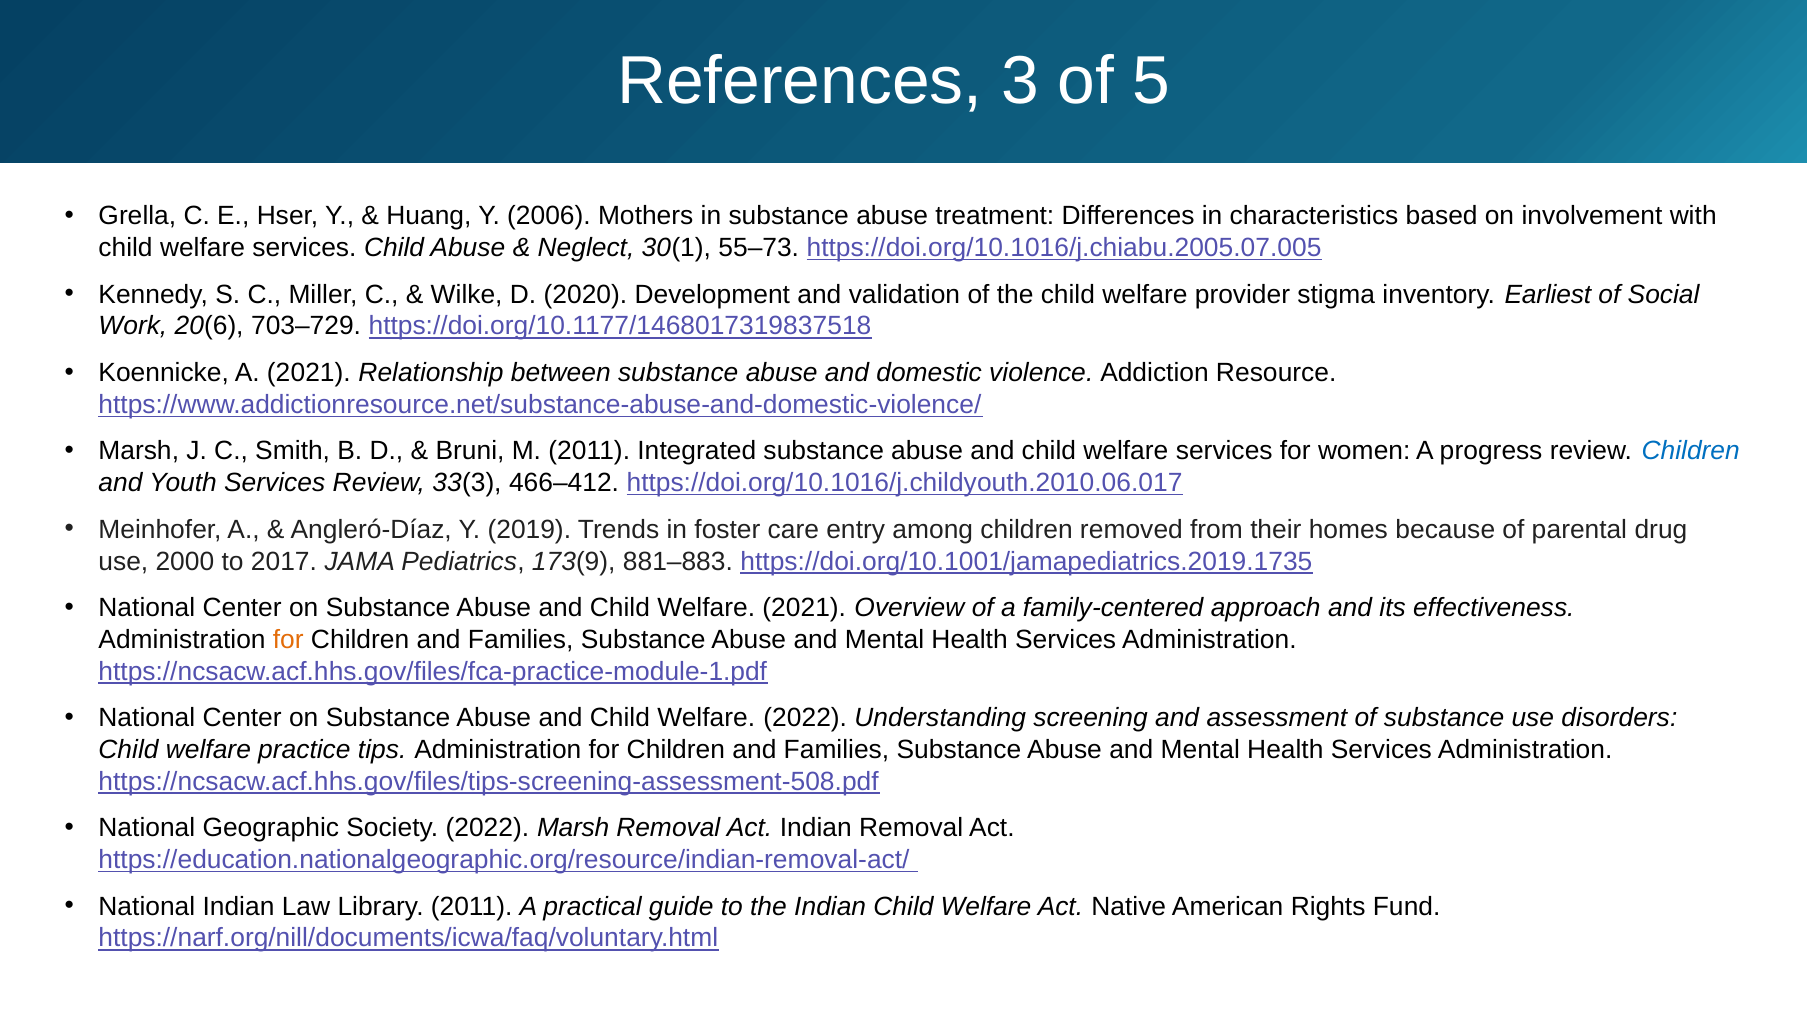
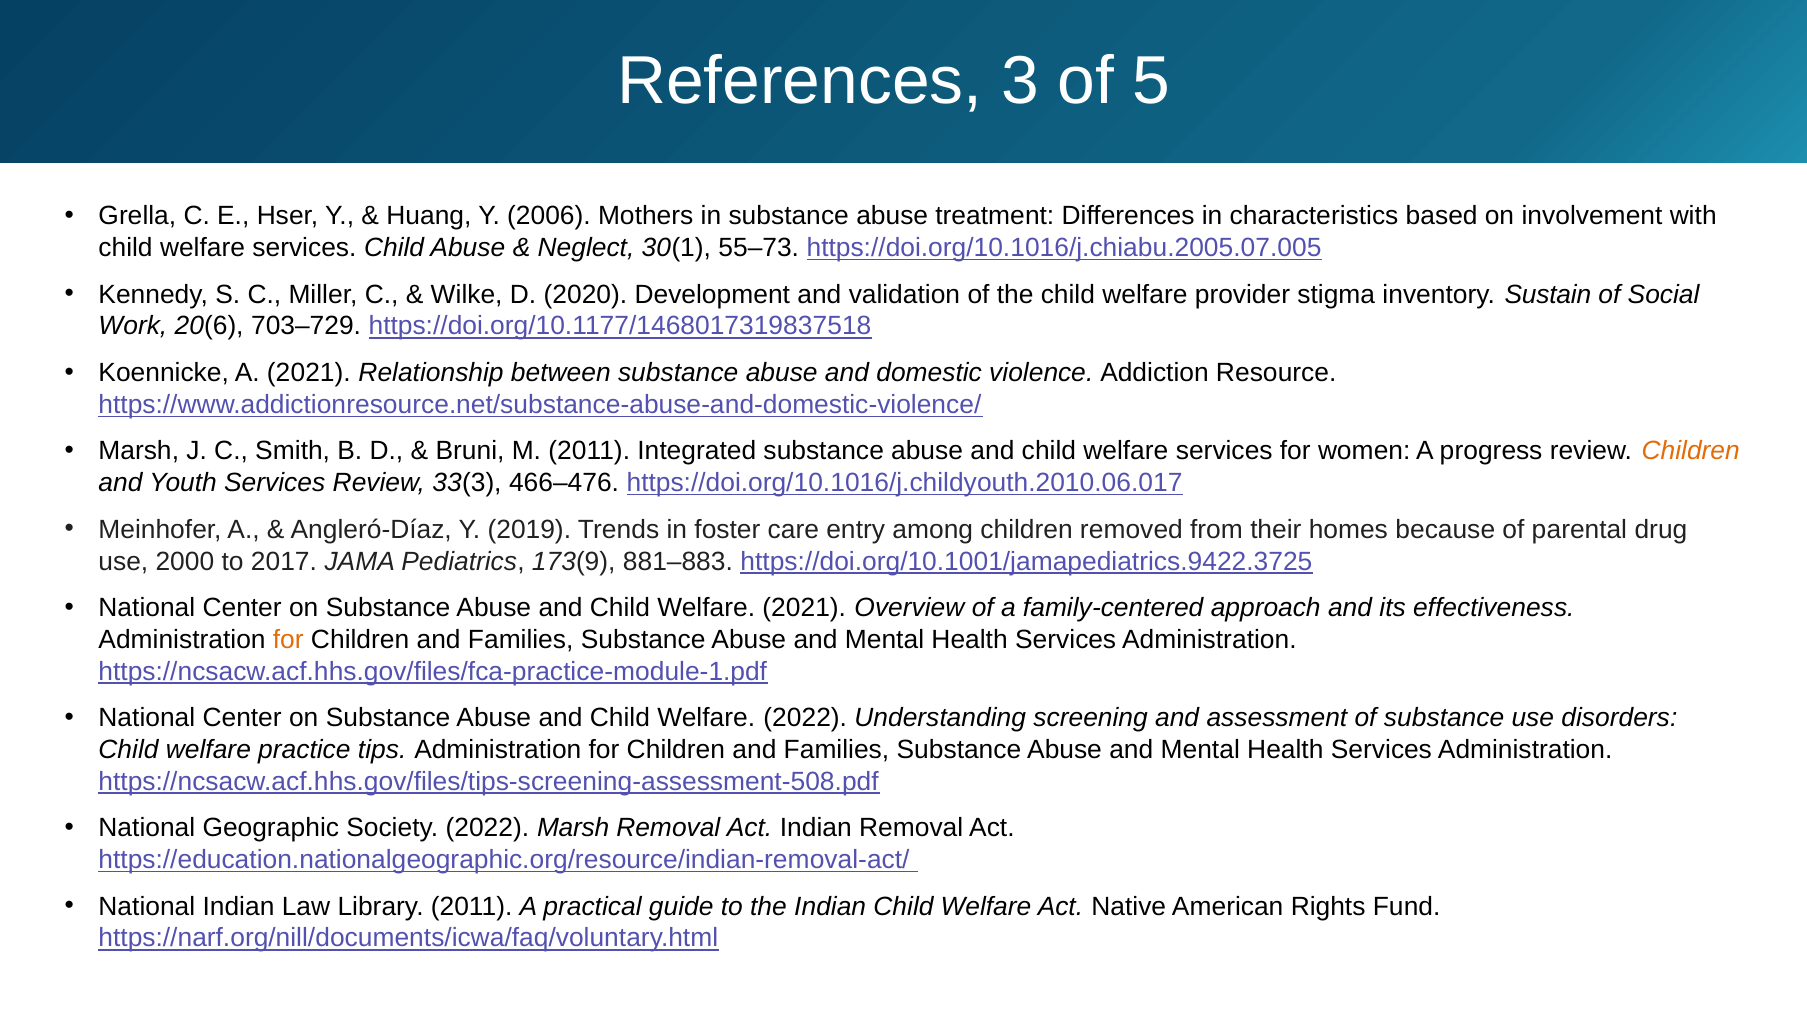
Earliest: Earliest -> Sustain (1548, 294)
Children colour: blue -> orange (1691, 451)
466–412: 466–412 -> 466–476 (564, 483)
https://doi.org/10.1001/jamapediatrics.2019.1735: https://doi.org/10.1001/jamapediatrics.2019.1735 -> https://doi.org/10.1001/jamapediatrics.9422.3725 (1026, 561)
